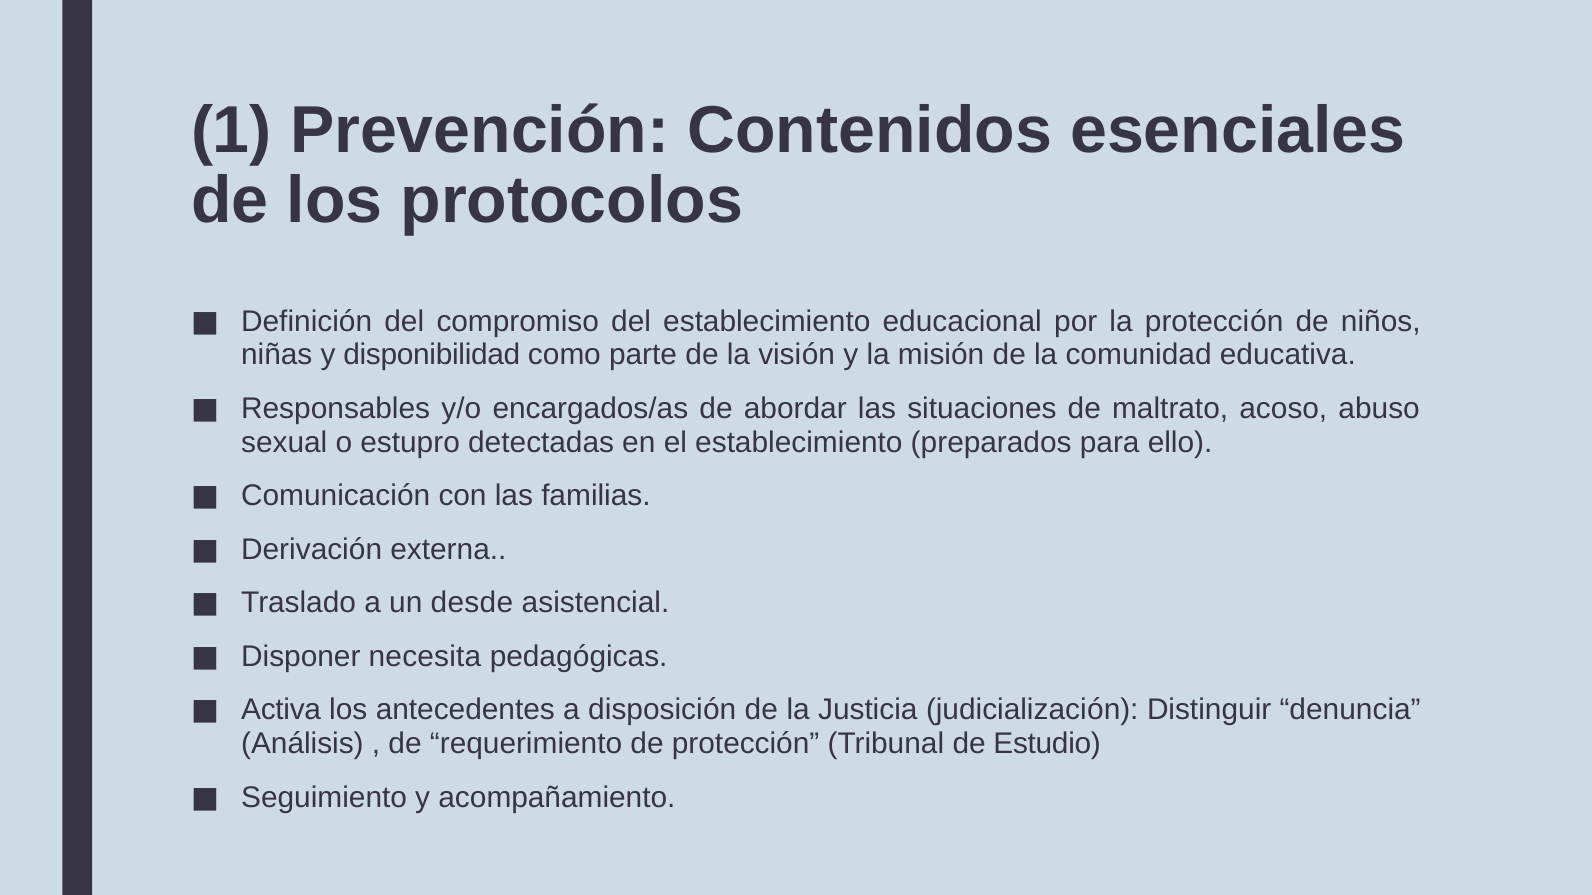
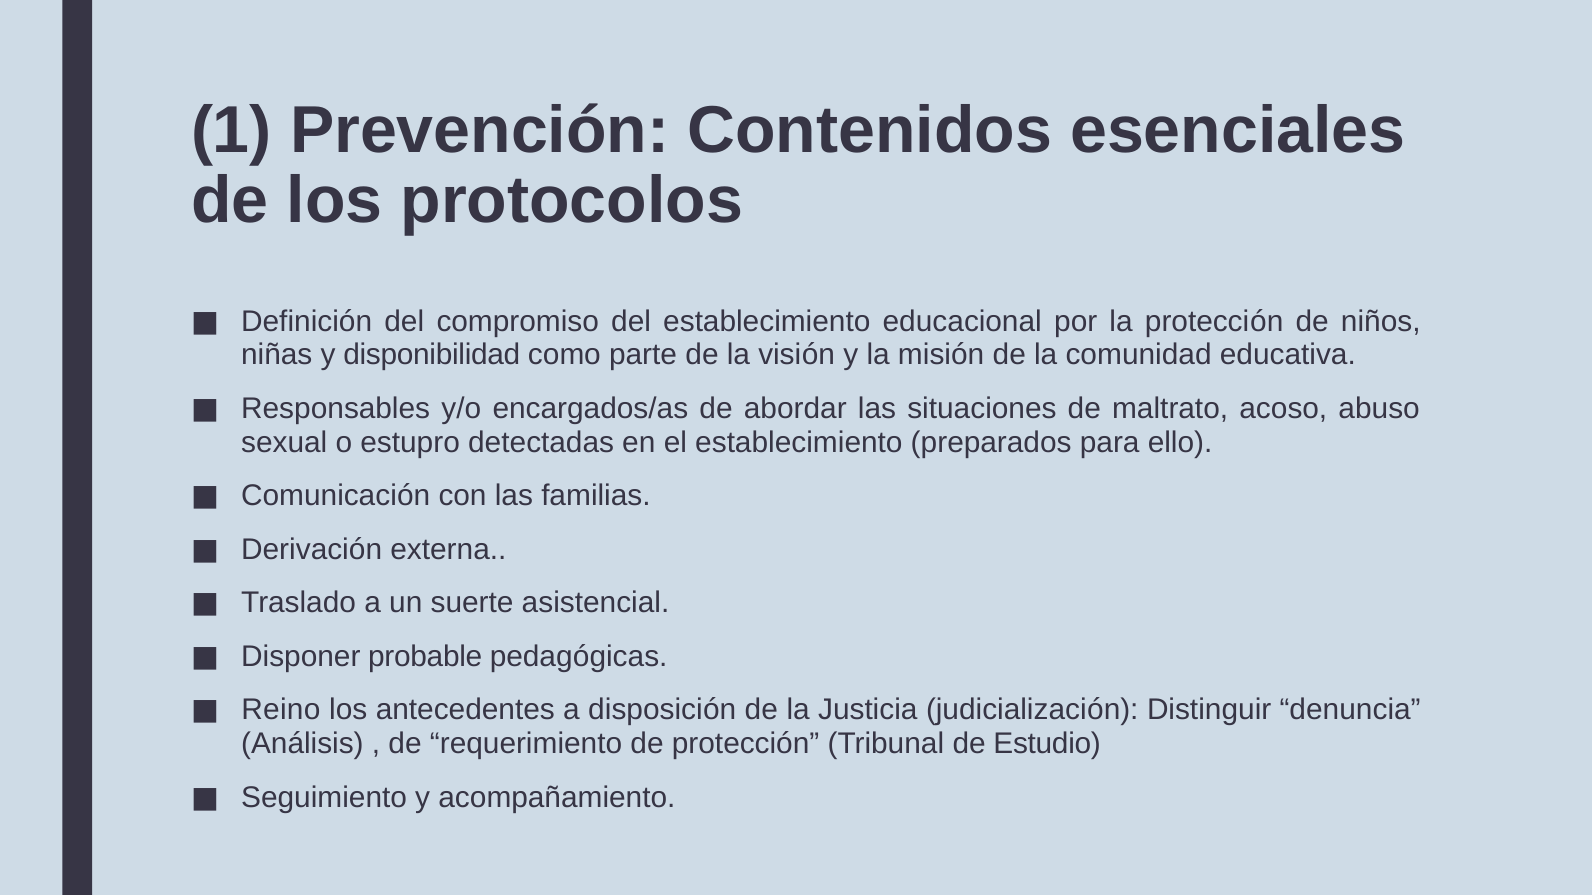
desde: desde -> suerte (472, 603)
necesita: necesita -> probable (425, 657)
Activa: Activa -> Reino (281, 710)
